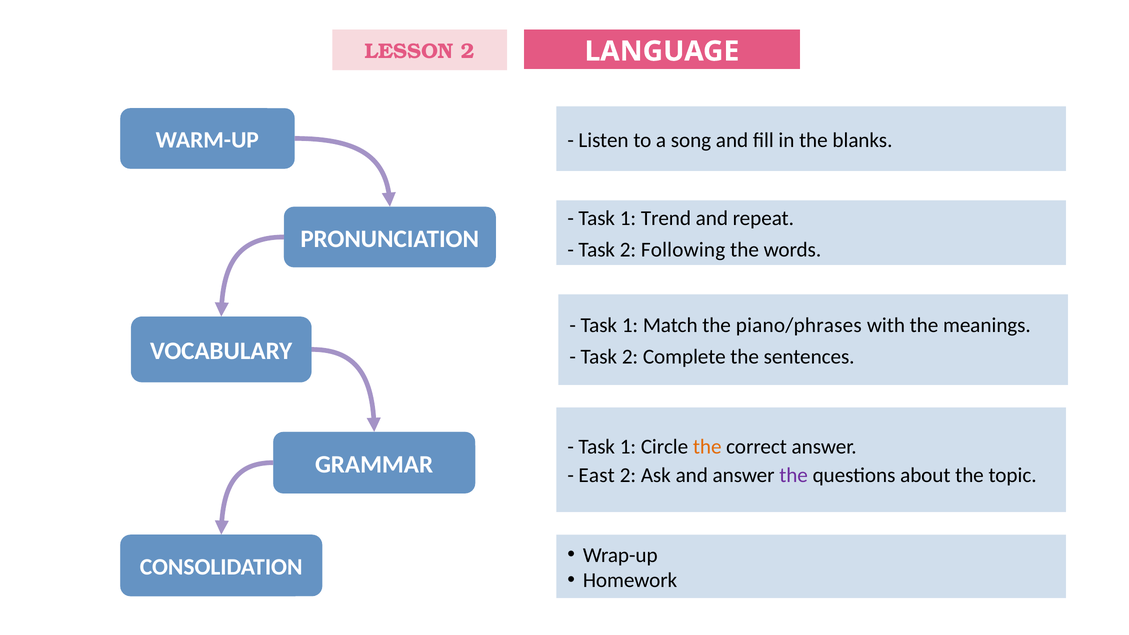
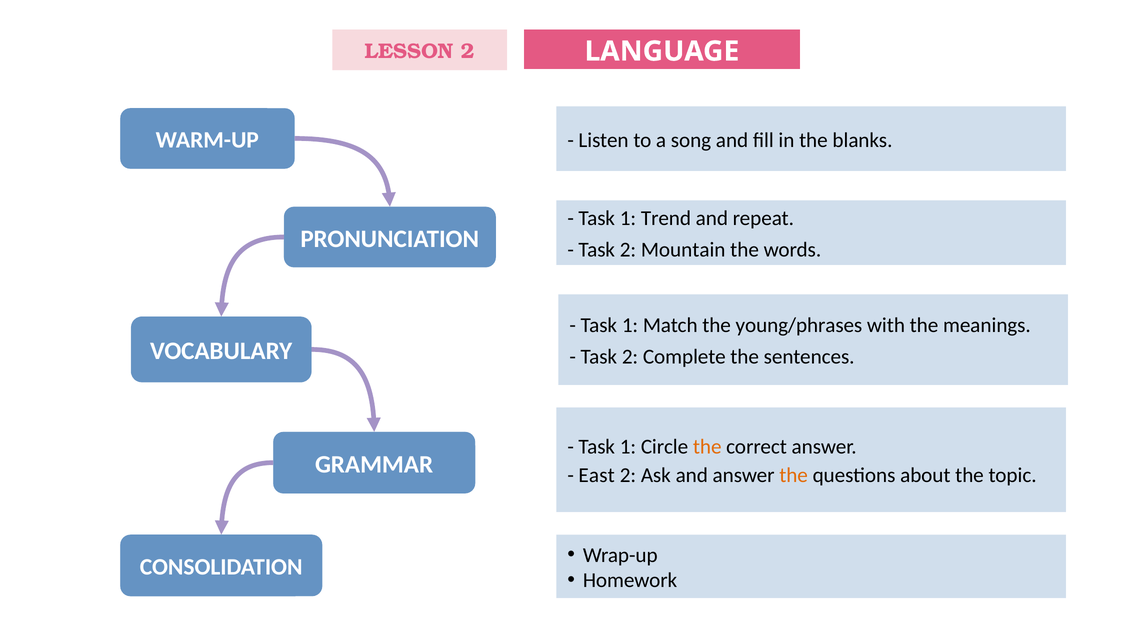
Following: Following -> Mountain (683, 250)
piano/phrases: piano/phrases -> young/phrases (799, 325)
the colour: purple -> orange (794, 476)
